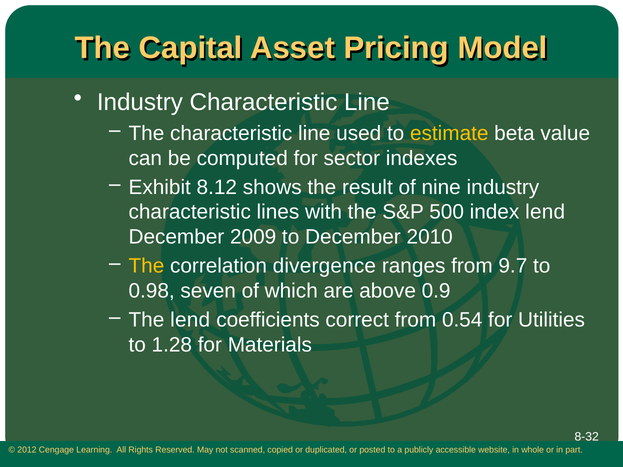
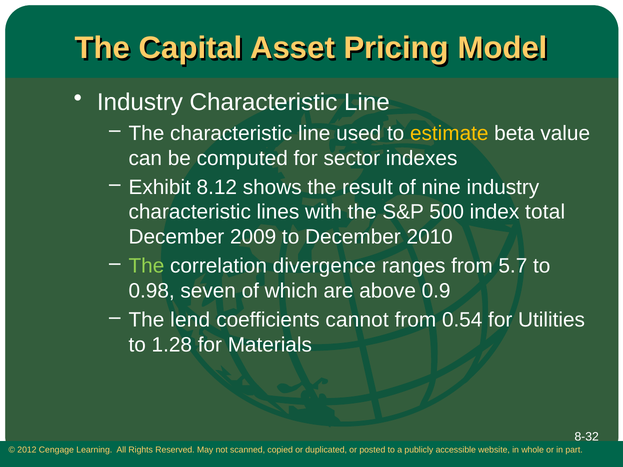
index lend: lend -> total (545, 212)
The colour: yellow -> light green (146, 266)
9.7: 9.7 -> 5.7 (513, 266)
correct: correct -> cannot (357, 320)
